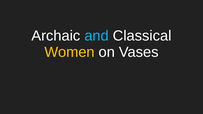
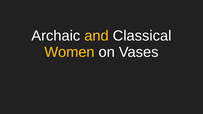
and colour: light blue -> yellow (97, 36)
